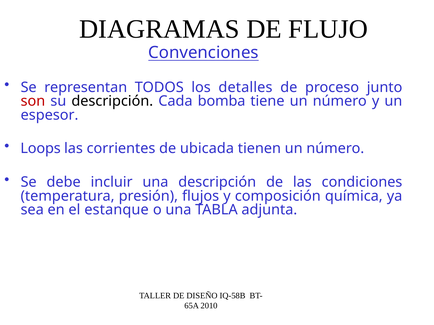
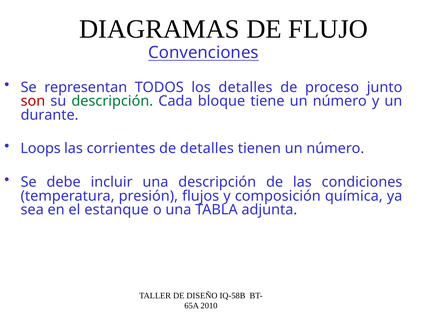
descripción colour: black -> green (112, 101)
bomba: bomba -> bloque (221, 101)
espesor: espesor -> durante (50, 115)
de ubicada: ubicada -> detalles (207, 149)
